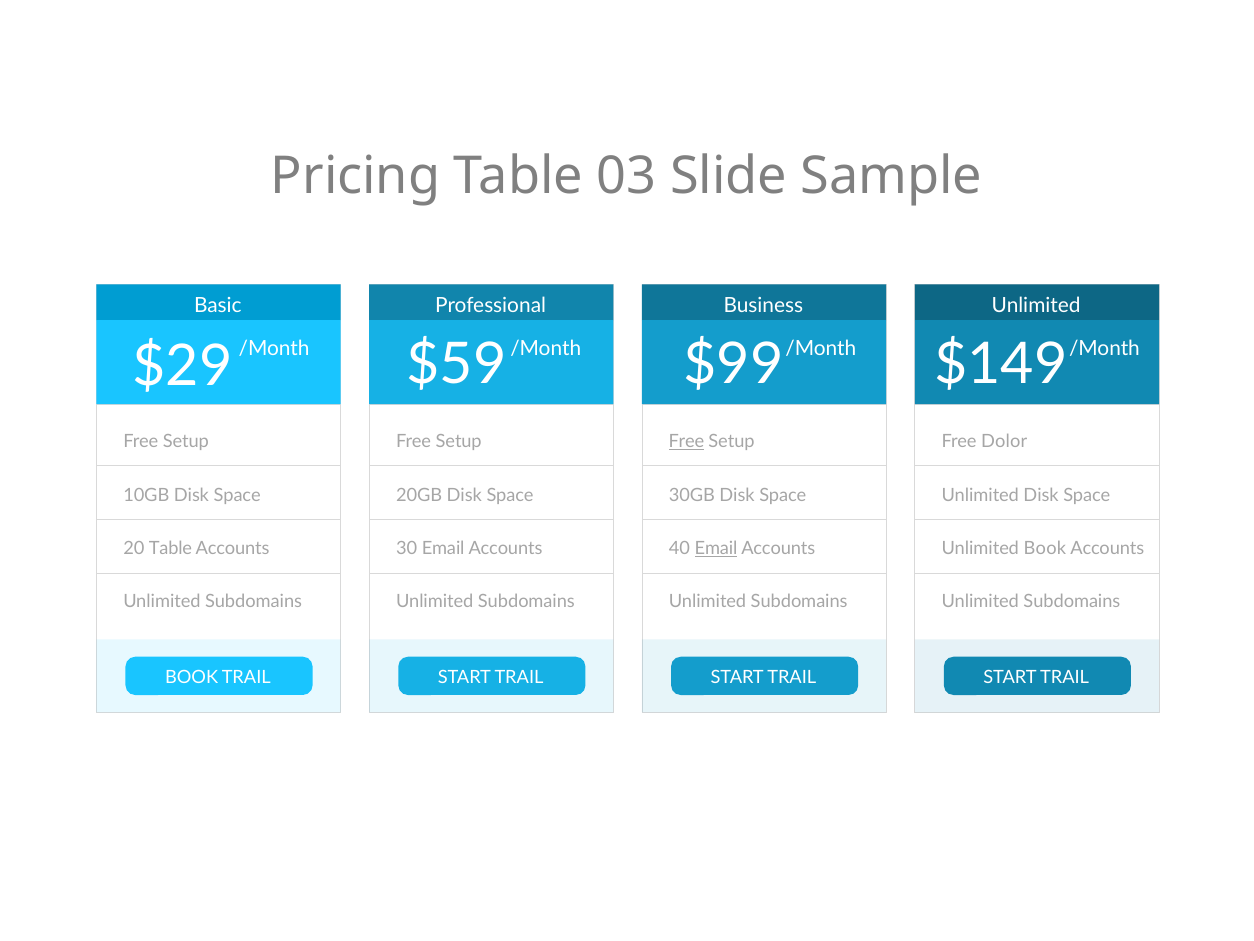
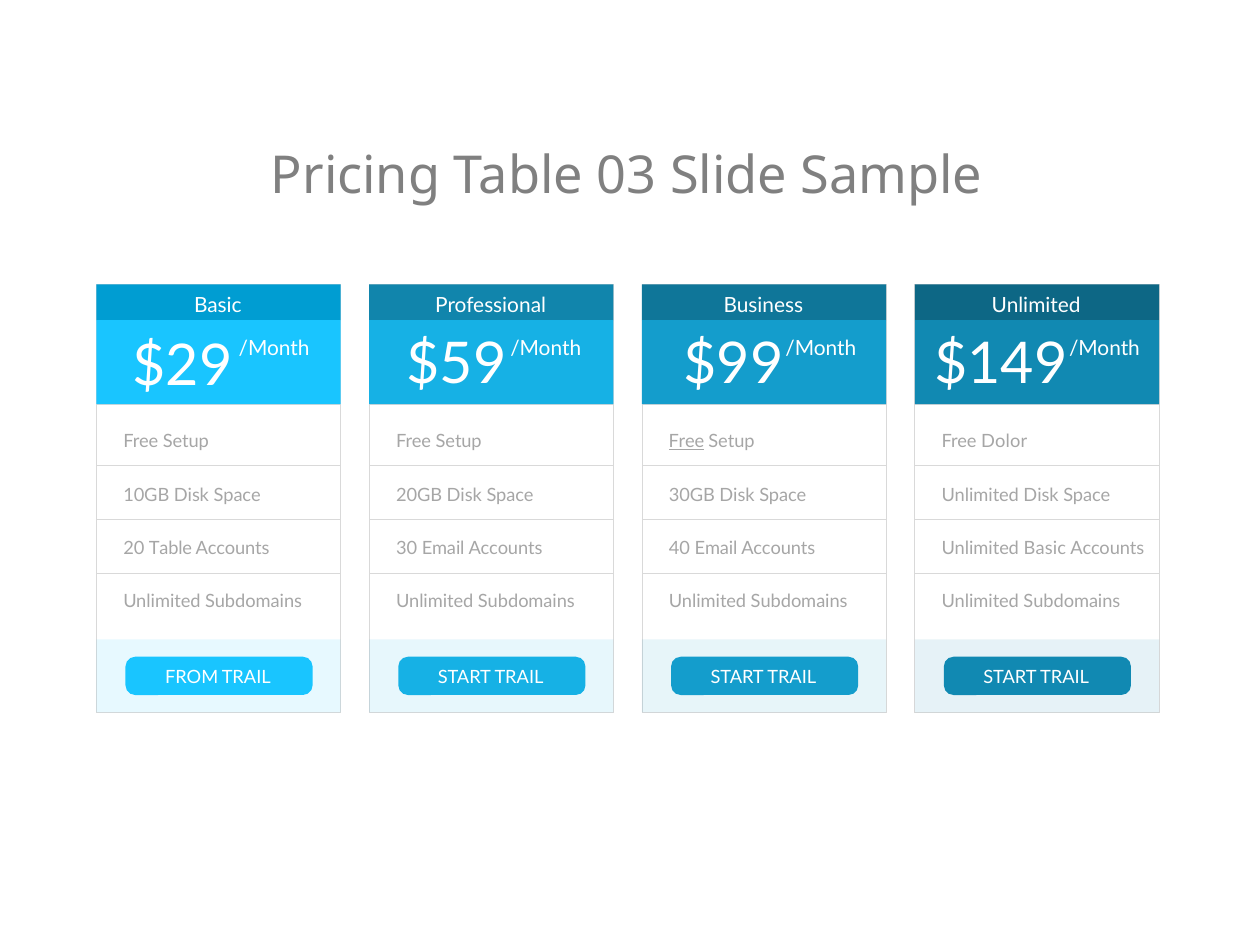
Email underline: present -> none (716, 548)
Unlimited Book: Book -> Basic (1045, 548)
BOOK: BOOK -> FROM (192, 677)
